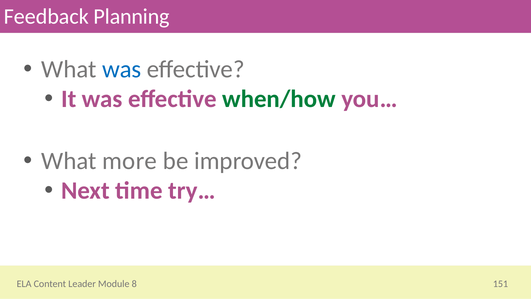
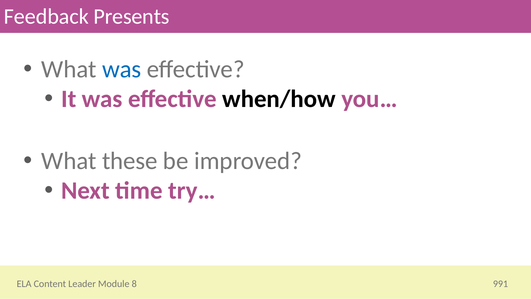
Planning: Planning -> Presents (132, 16)
when/how colour: green -> black (279, 99)
more: more -> these (130, 161)
151: 151 -> 991 (501, 284)
